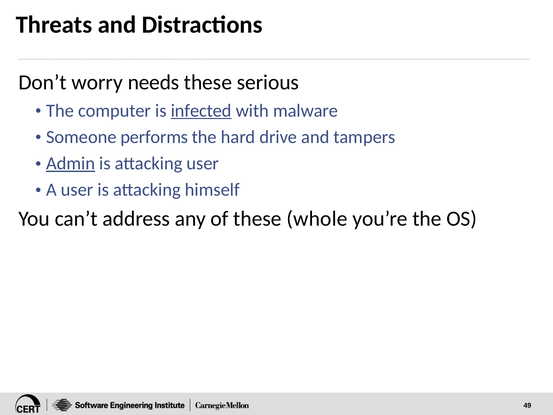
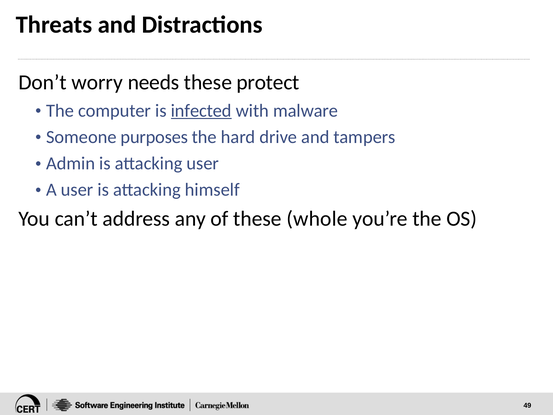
serious: serious -> protect (268, 82)
performs: performs -> purposes (154, 137)
Admin underline: present -> none (71, 163)
